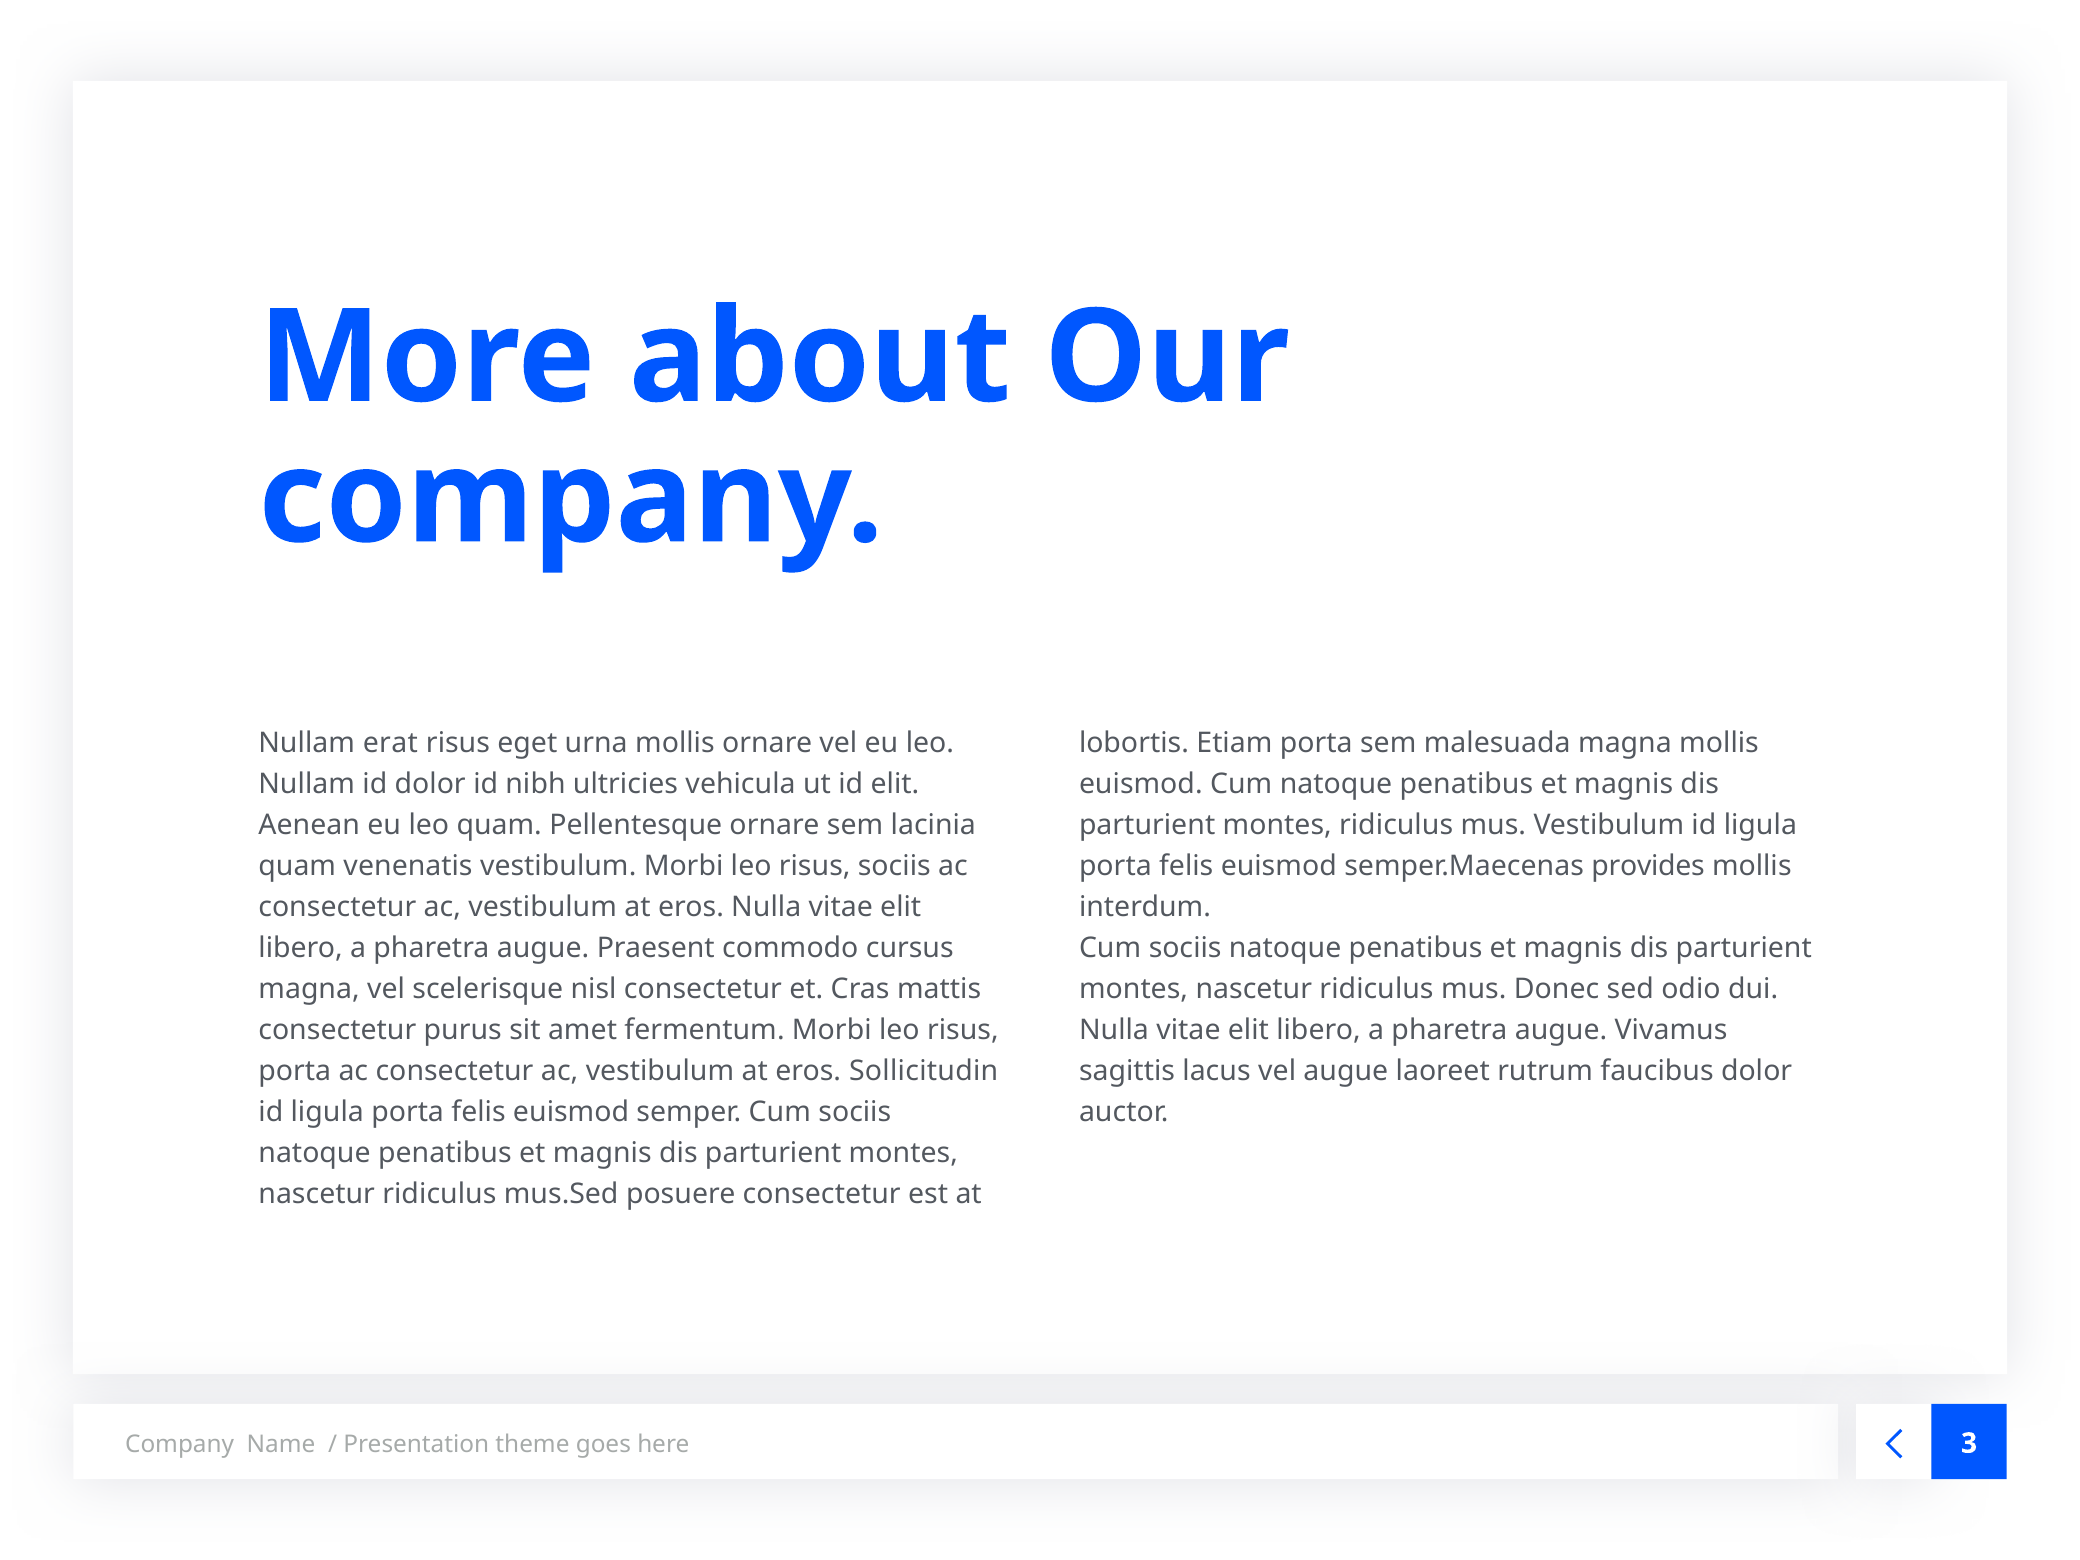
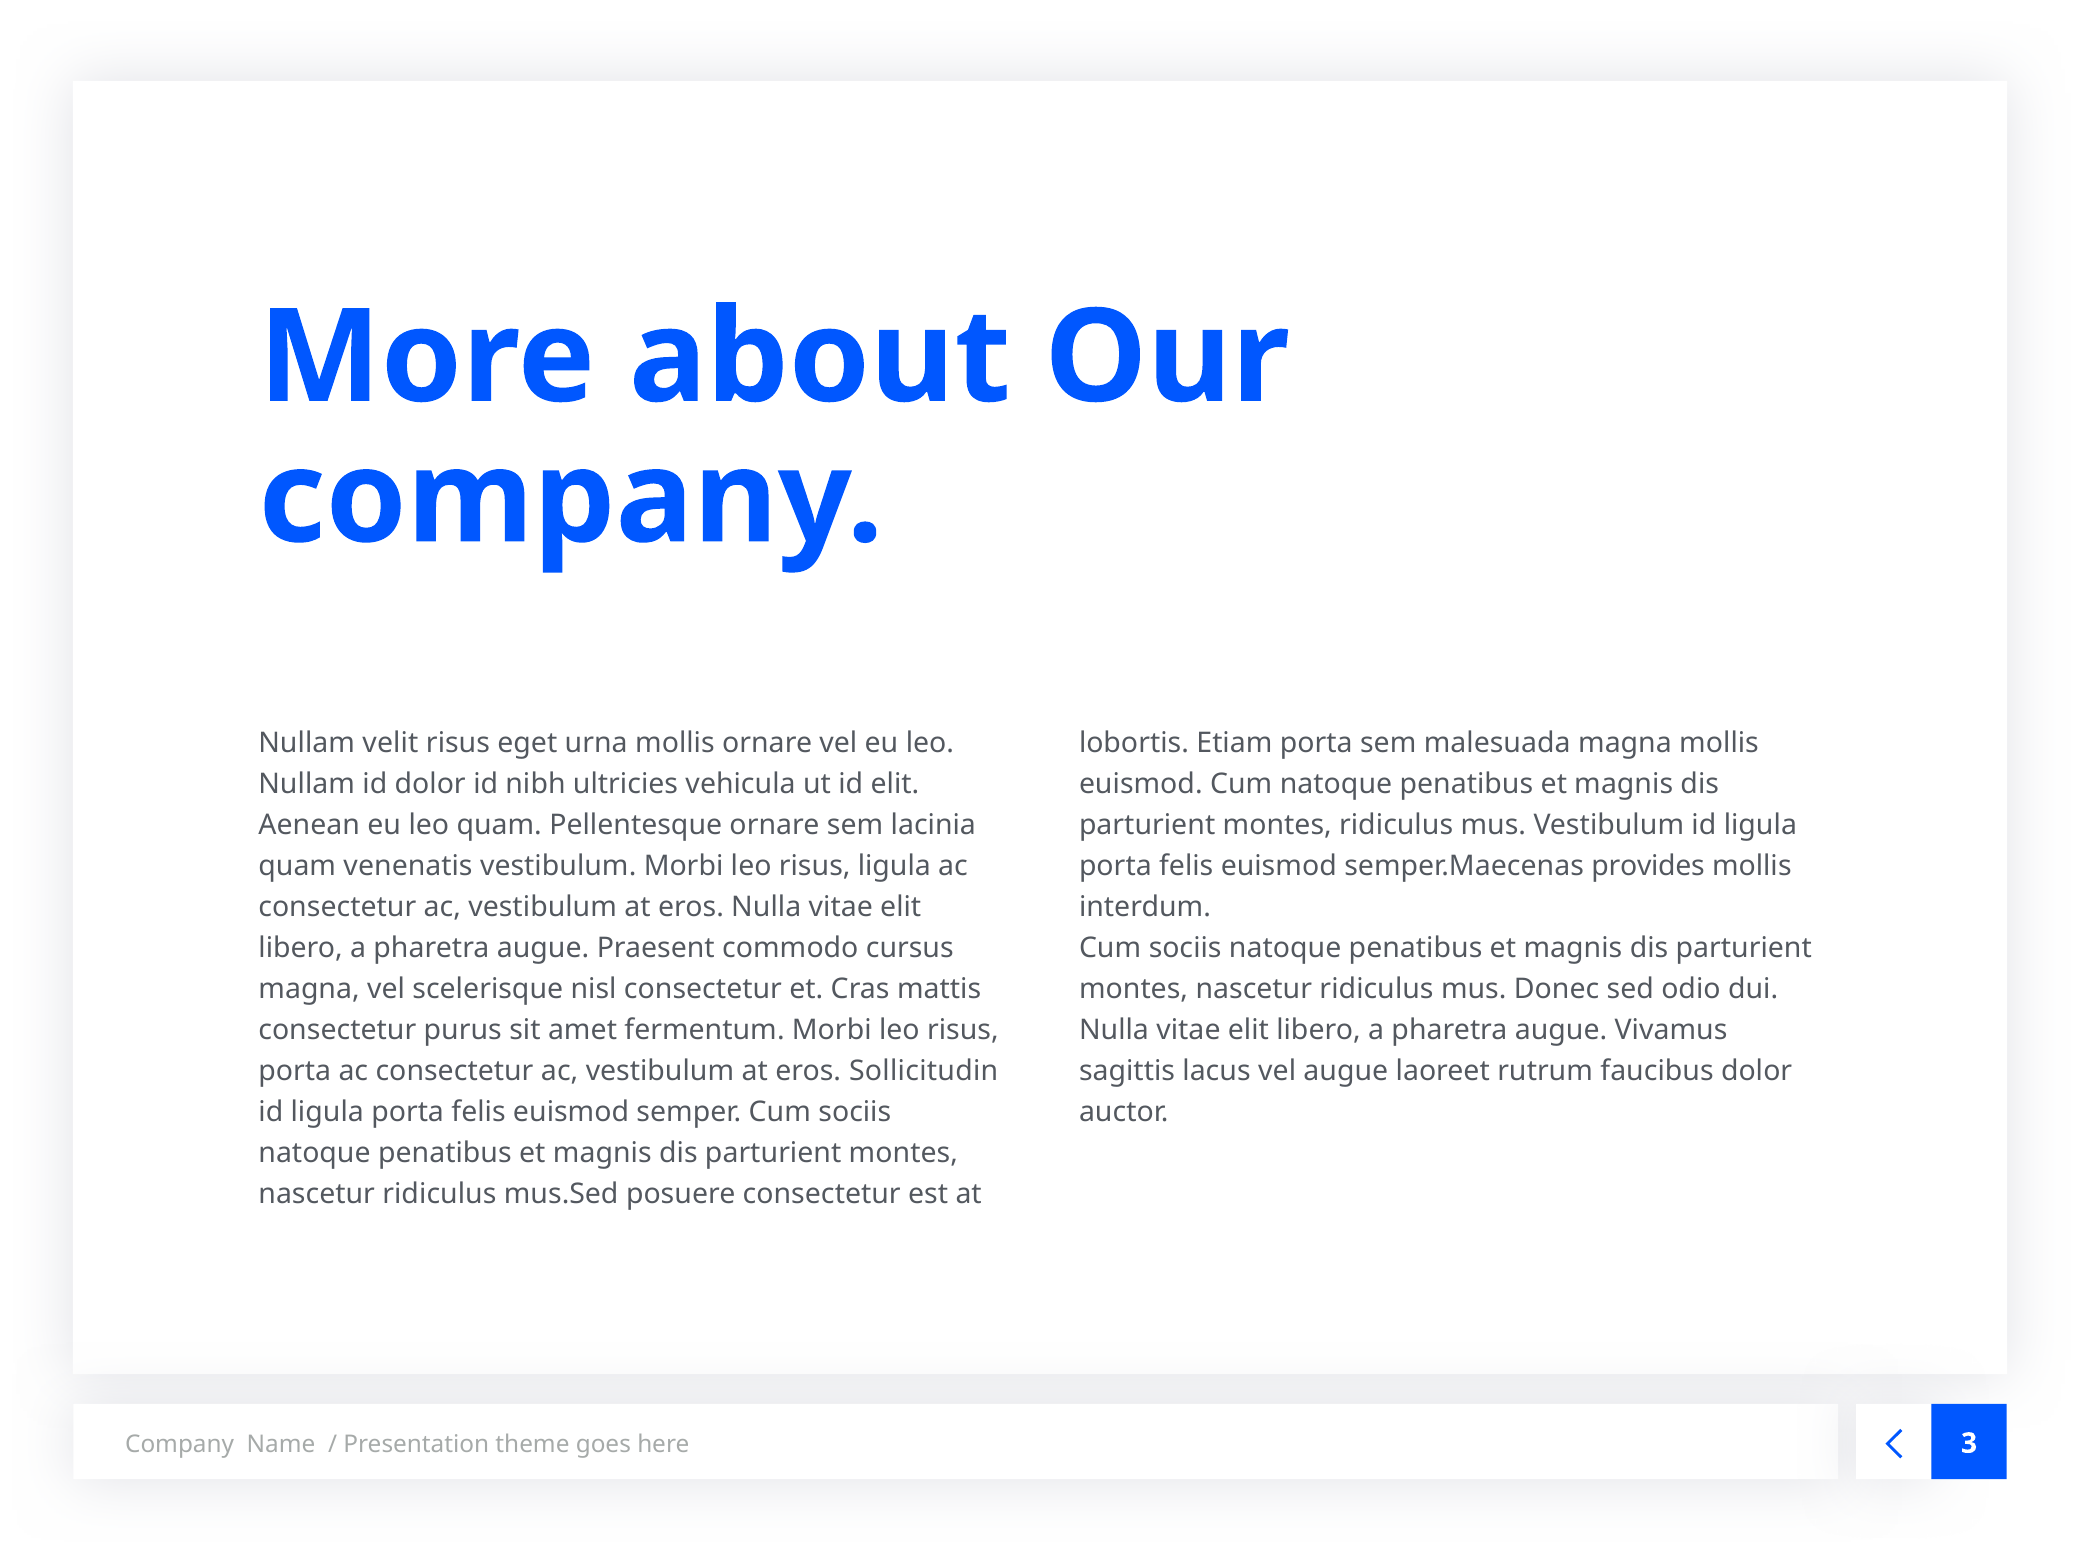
erat: erat -> velit (390, 744)
risus sociis: sociis -> ligula (894, 866)
